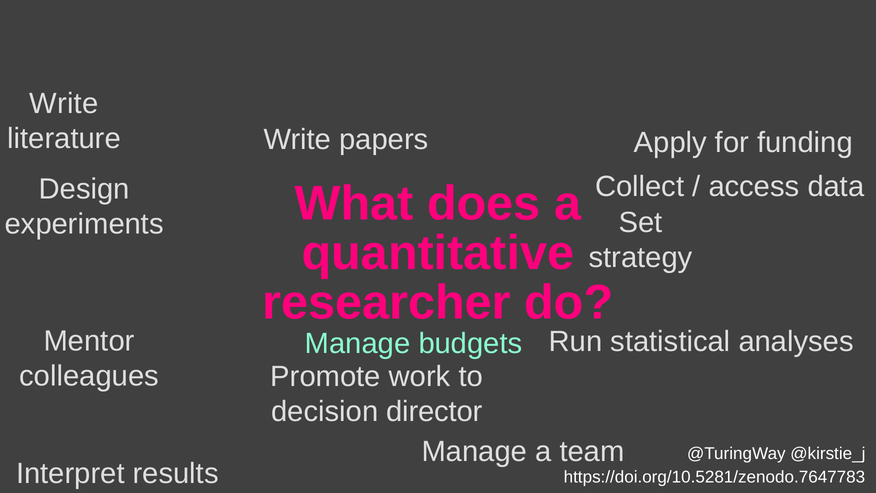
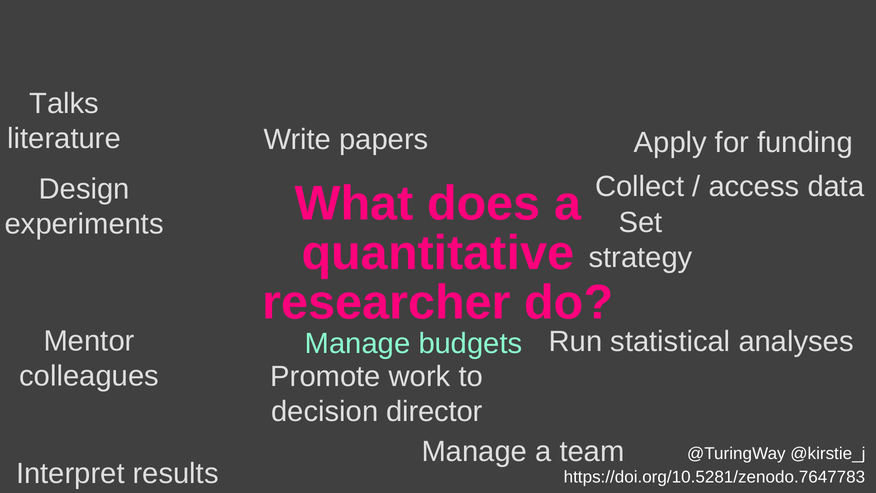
Write: Write -> Talks (64, 104)
